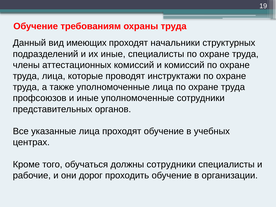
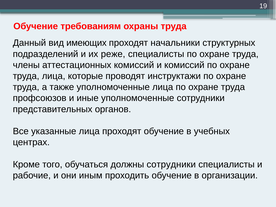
их иные: иные -> реже (113, 54)
дорог: дорог -> иным (91, 175)
